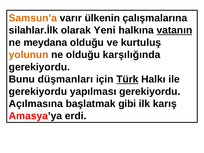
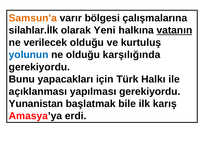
ülkenin: ülkenin -> bölgesi (102, 18)
meydana: meydana -> verilecek (45, 43)
yolunun colour: orange -> blue (29, 55)
düşmanları: düşmanları -> yapacakları (65, 79)
Türk underline: present -> none (127, 79)
gerekiyordu: gerekiyordu -> açıklanması (38, 91)
Açılmasına: Açılmasına -> Yunanistan (36, 104)
gibi: gibi -> bile (127, 104)
